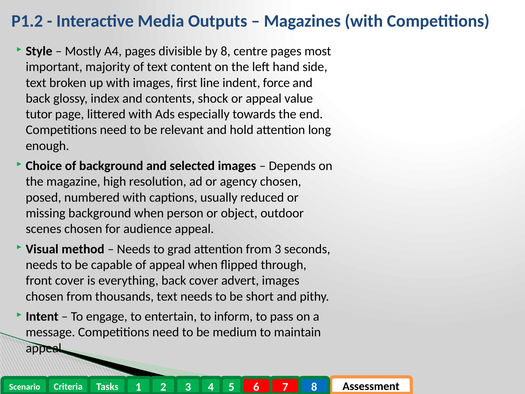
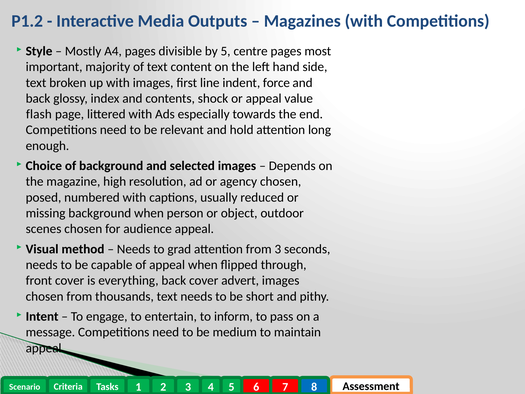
by 8: 8 -> 5 (226, 51)
tutor: tutor -> flash (39, 114)
